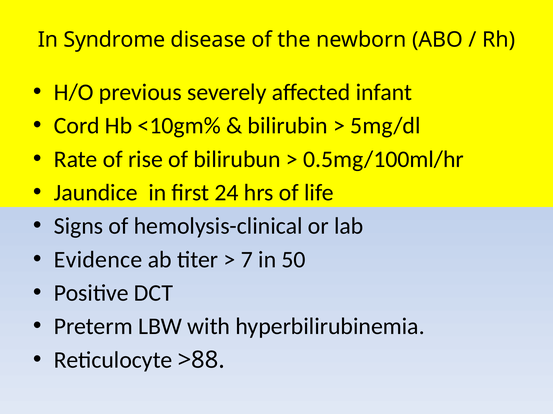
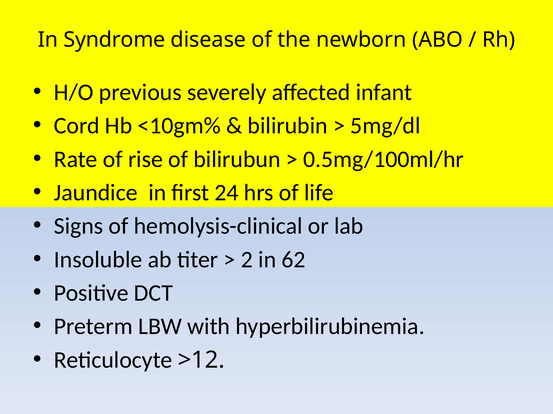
Evidence: Evidence -> Insoluble (98, 260)
7: 7 -> 2 (247, 260)
50: 50 -> 62 (294, 260)
>88: >88 -> >12 (201, 361)
